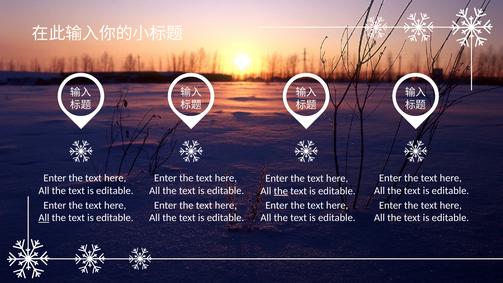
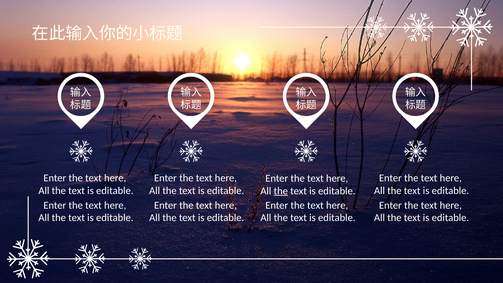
All underline: present -> none (44, 218)
